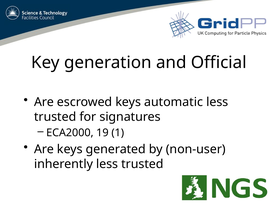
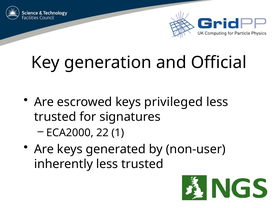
automatic: automatic -> privileged (174, 102)
19: 19 -> 22 (102, 133)
